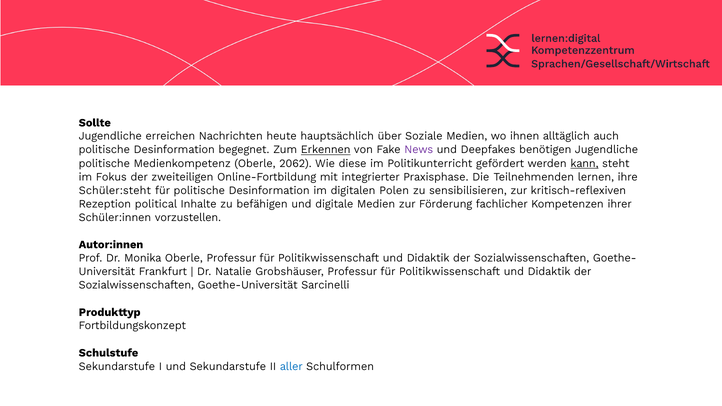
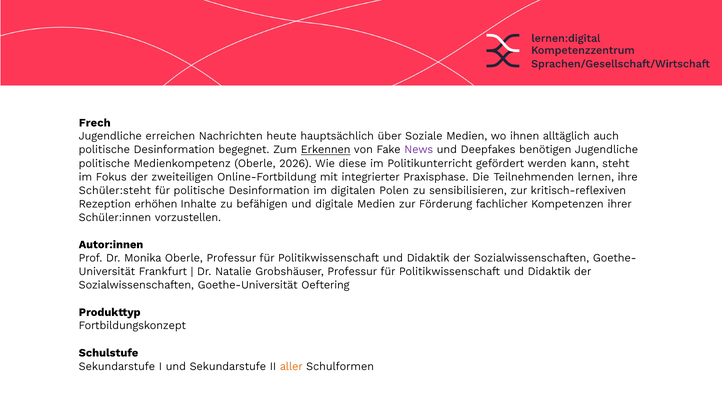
Sollte: Sollte -> Frech (95, 123)
2062: 2062 -> 2026 (296, 163)
kann underline: present -> none (584, 163)
political: political -> erhöhen (156, 204)
Sarcinelli: Sarcinelli -> Oeftering (325, 285)
aller colour: blue -> orange (291, 366)
